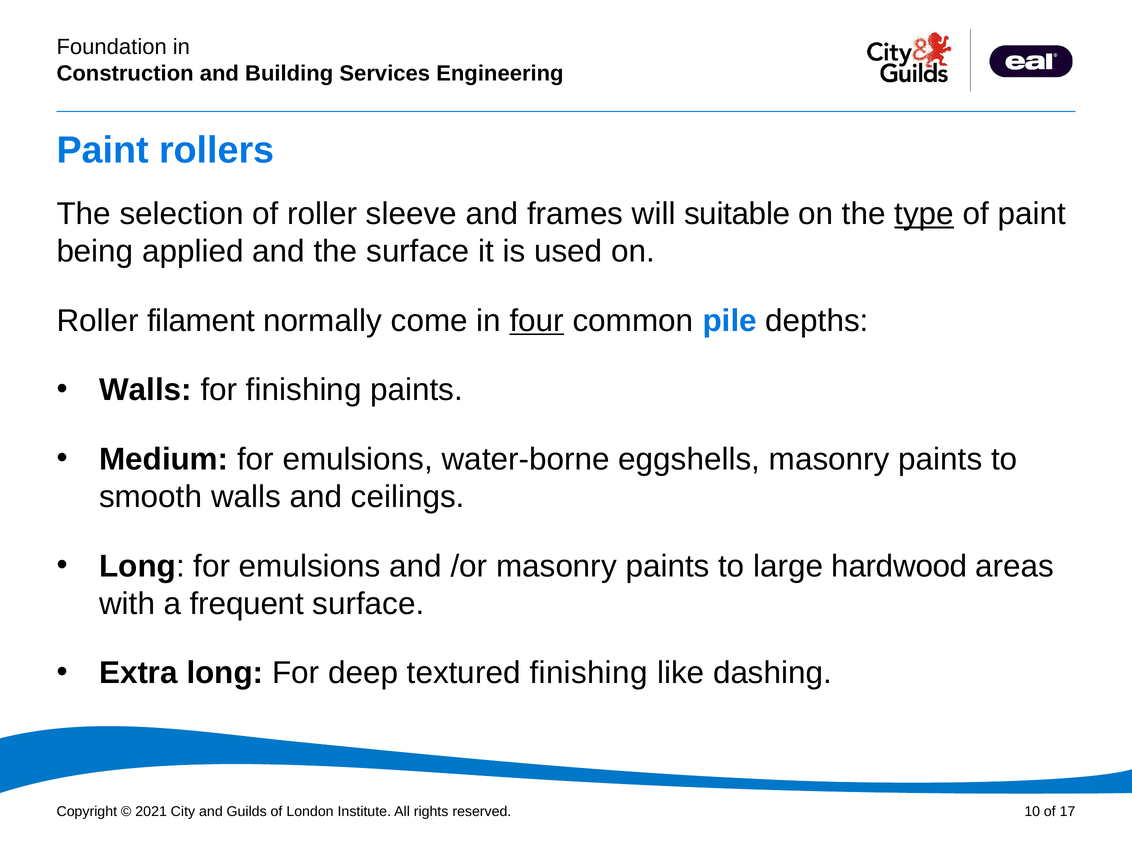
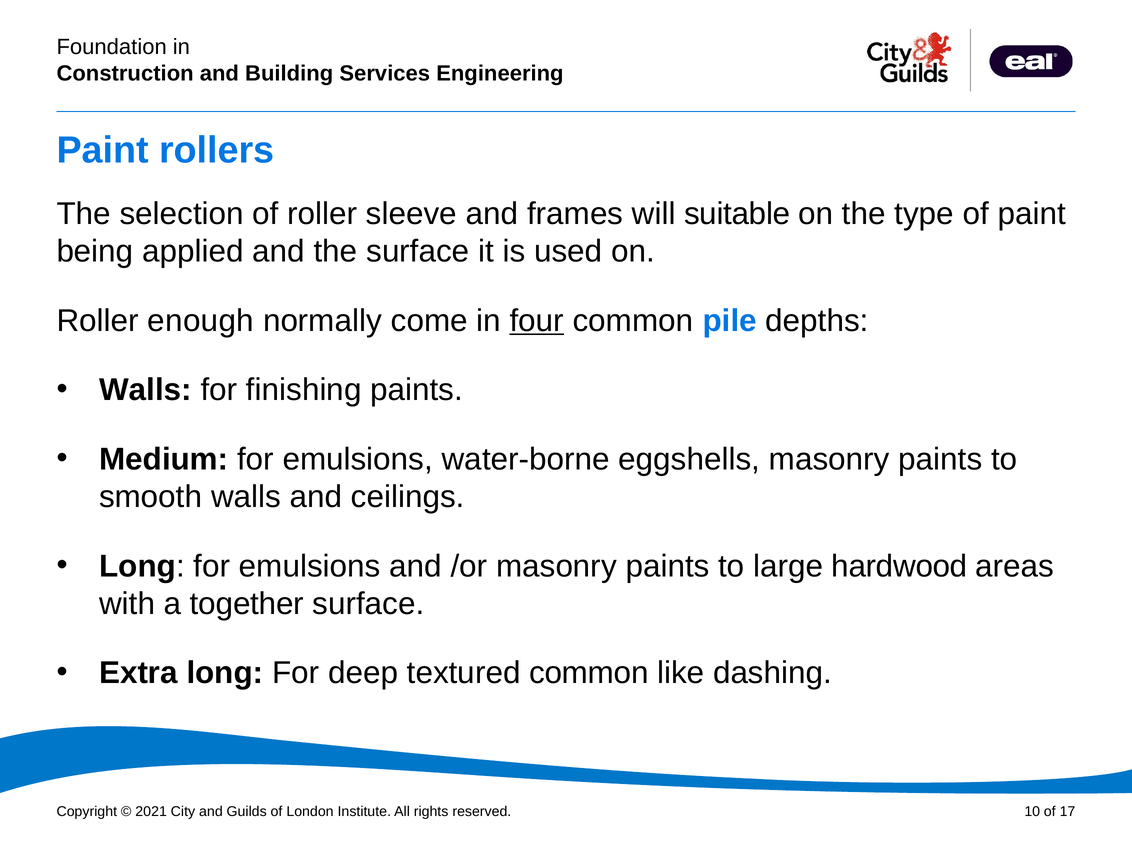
type underline: present -> none (924, 214)
filament: filament -> enough (201, 321)
frequent: frequent -> together (247, 604)
textured finishing: finishing -> common (589, 673)
